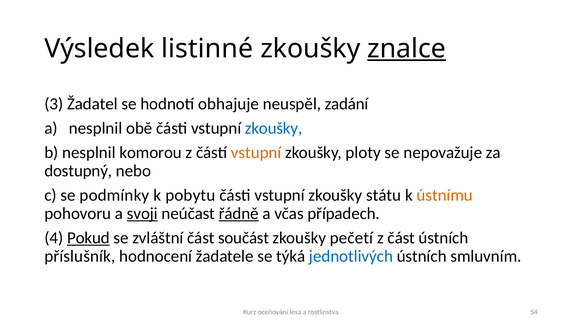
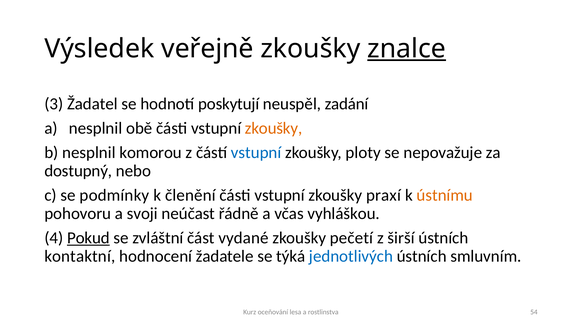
listinné: listinné -> veřejně (207, 49)
obhajuje: obhajuje -> poskytují (229, 104)
zkoušky colour: blue -> orange (274, 128)
vstupní colour: orange -> blue (256, 153)
pobytu: pobytu -> členění (190, 195)
státu: státu -> praxí (384, 195)
svoji underline: present -> none (142, 214)
řádně underline: present -> none (239, 214)
případech: případech -> vyhláškou (344, 214)
součást: součást -> vydané (243, 238)
z část: část -> širší (401, 238)
příslušník: příslušník -> kontaktní (80, 256)
